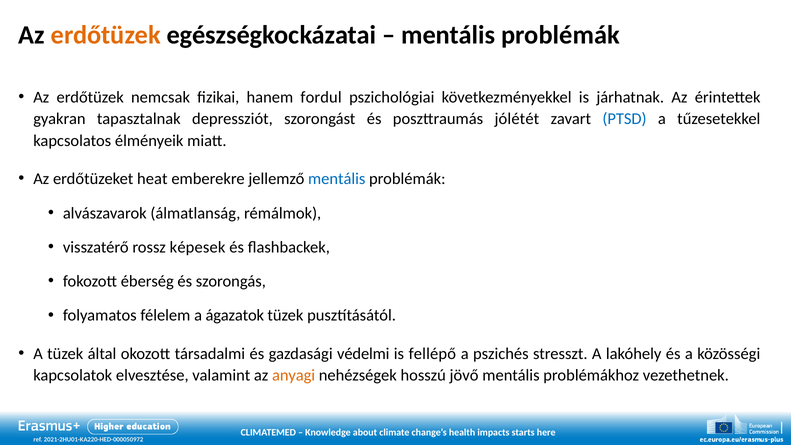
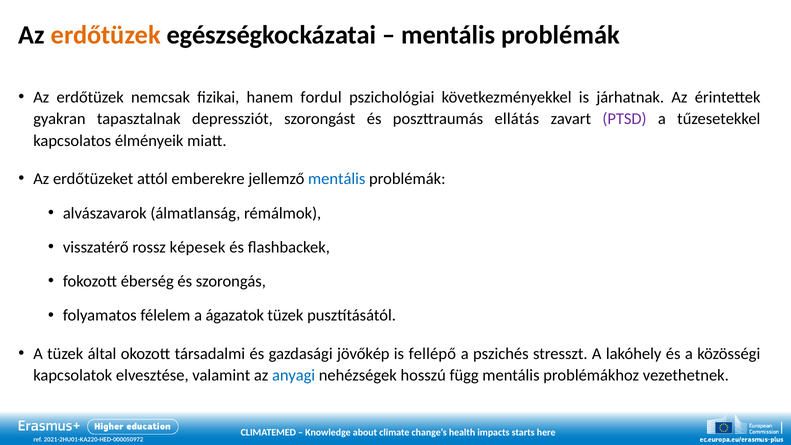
jólétét: jólétét -> ellátás (517, 119)
PTSD colour: blue -> purple (625, 119)
heat: heat -> attól (152, 179)
védelmi: védelmi -> jövőkép (363, 354)
anyagi colour: orange -> blue (294, 375)
jövő: jövő -> függ (464, 375)
